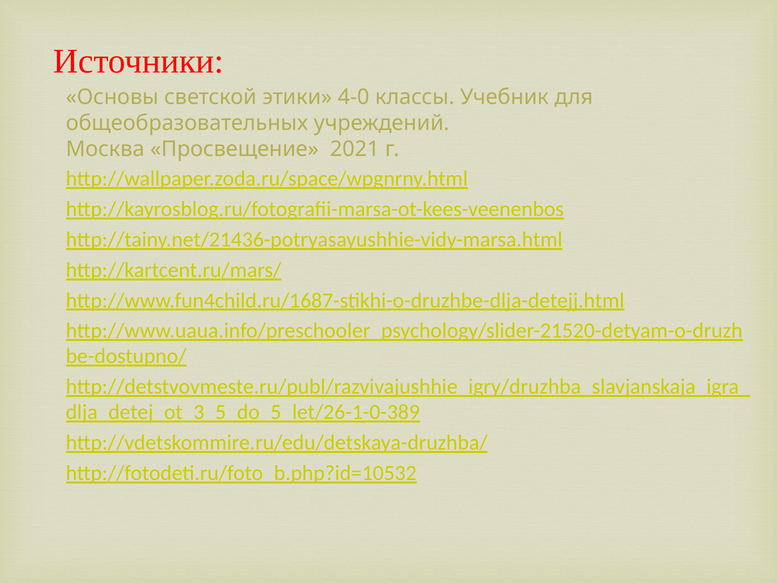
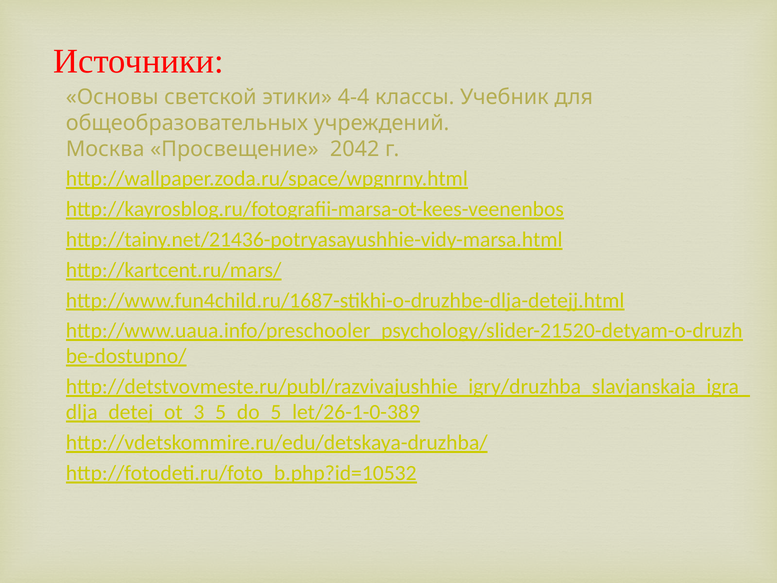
4-0: 4-0 -> 4-4 (354, 97)
2021: 2021 -> 2042 (355, 149)
